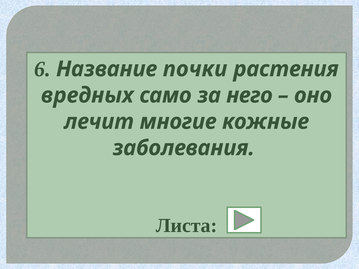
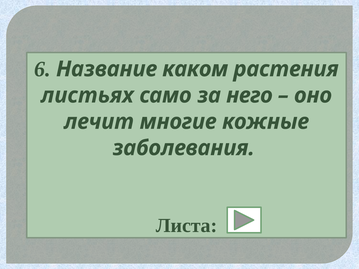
почки: почки -> каком (195, 69)
вредных: вредных -> листьях (87, 95)
